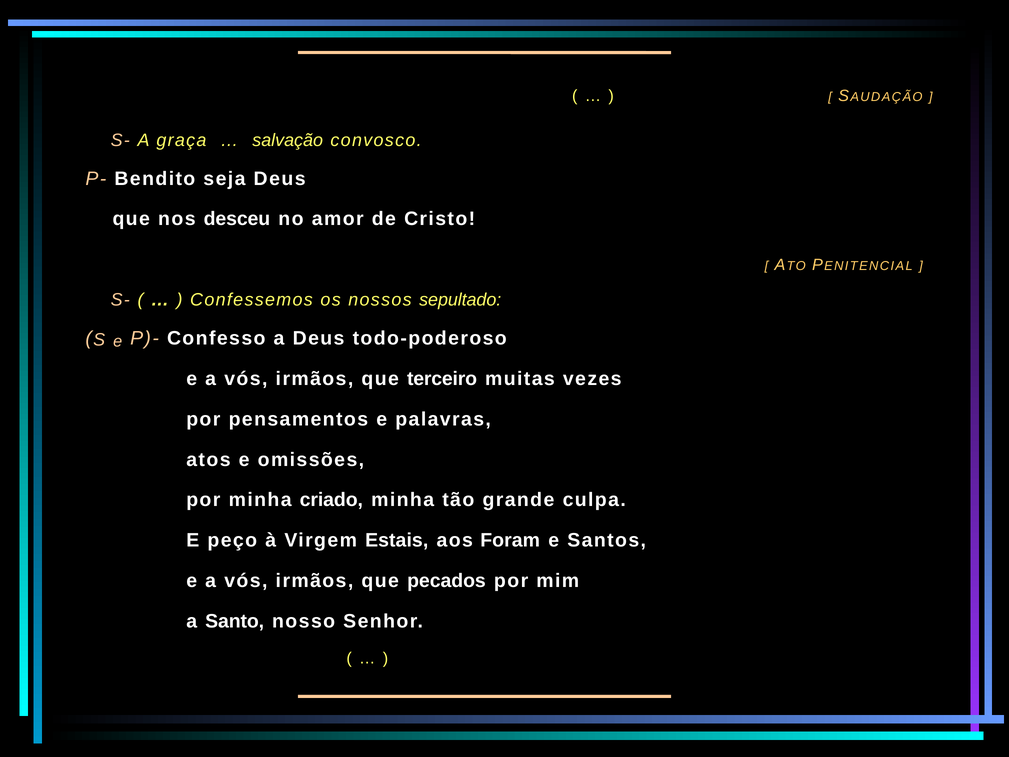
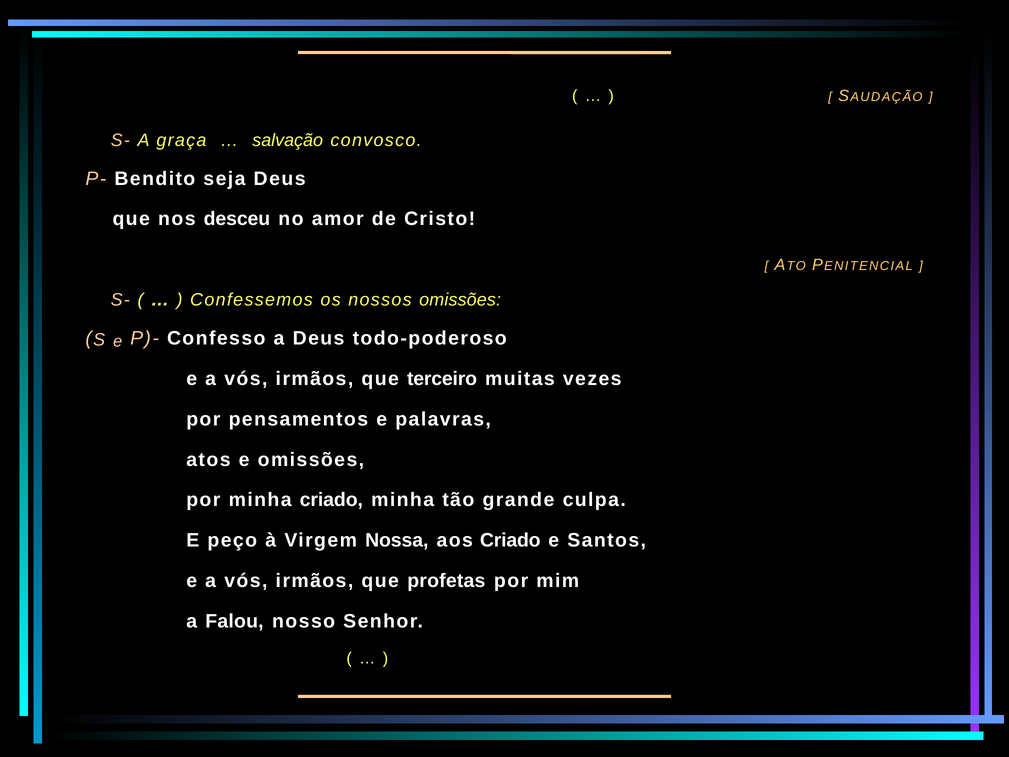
nossos sepultado: sepultado -> omissões (460, 300)
Estais: Estais -> Nossa (397, 540)
aos Foram: Foram -> Criado (510, 540)
pecados: pecados -> profetas (446, 580)
Santo: Santo -> Falou (234, 621)
